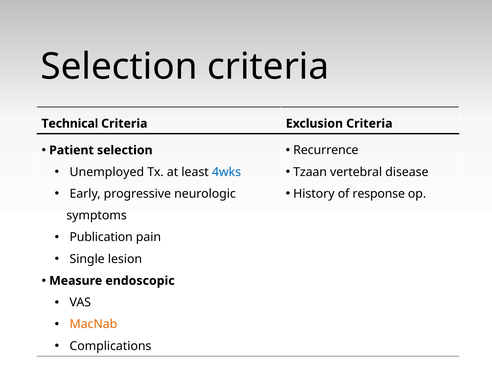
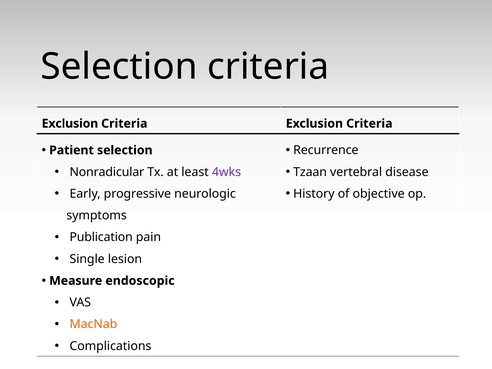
Technical: Technical -> Exclusion (70, 124)
Unemployed: Unemployed -> Nonradicular (107, 172)
4wks colour: blue -> purple (227, 172)
response: response -> objective (379, 194)
